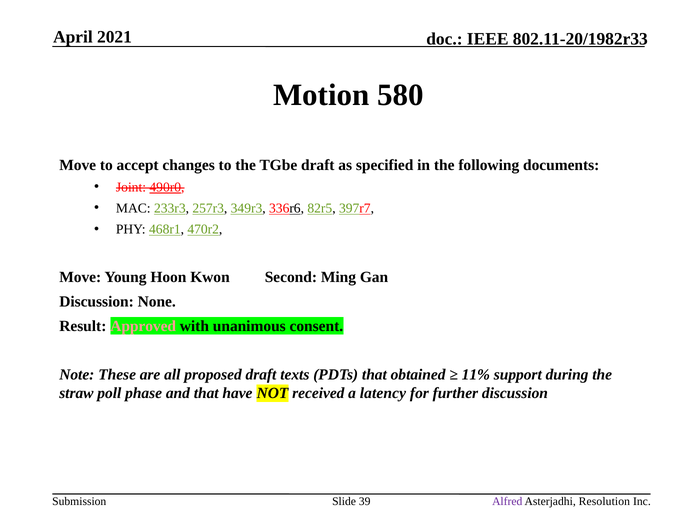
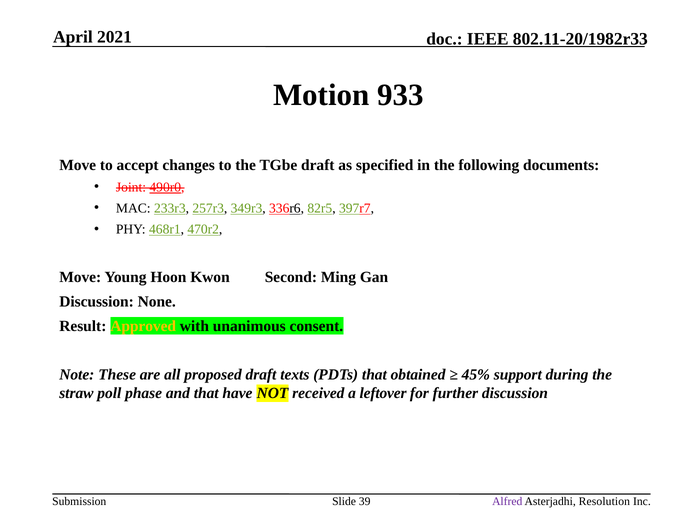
580: 580 -> 933 (400, 95)
Approved colour: pink -> yellow (143, 326)
11%: 11% -> 45% (476, 375)
latency: latency -> leftover (383, 393)
